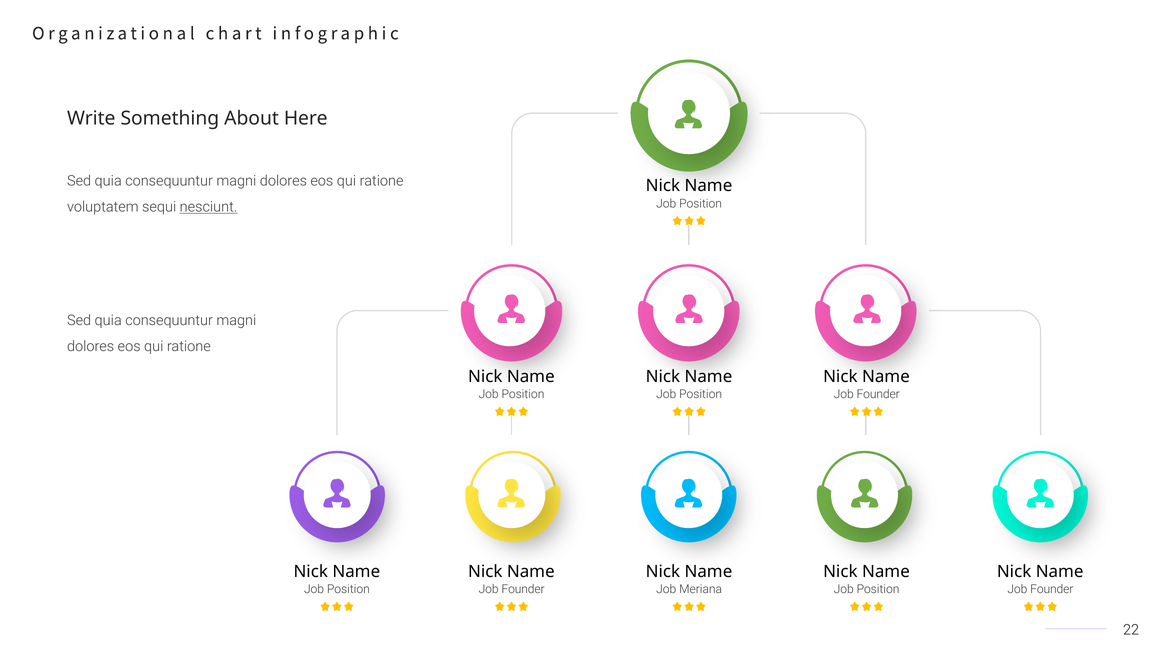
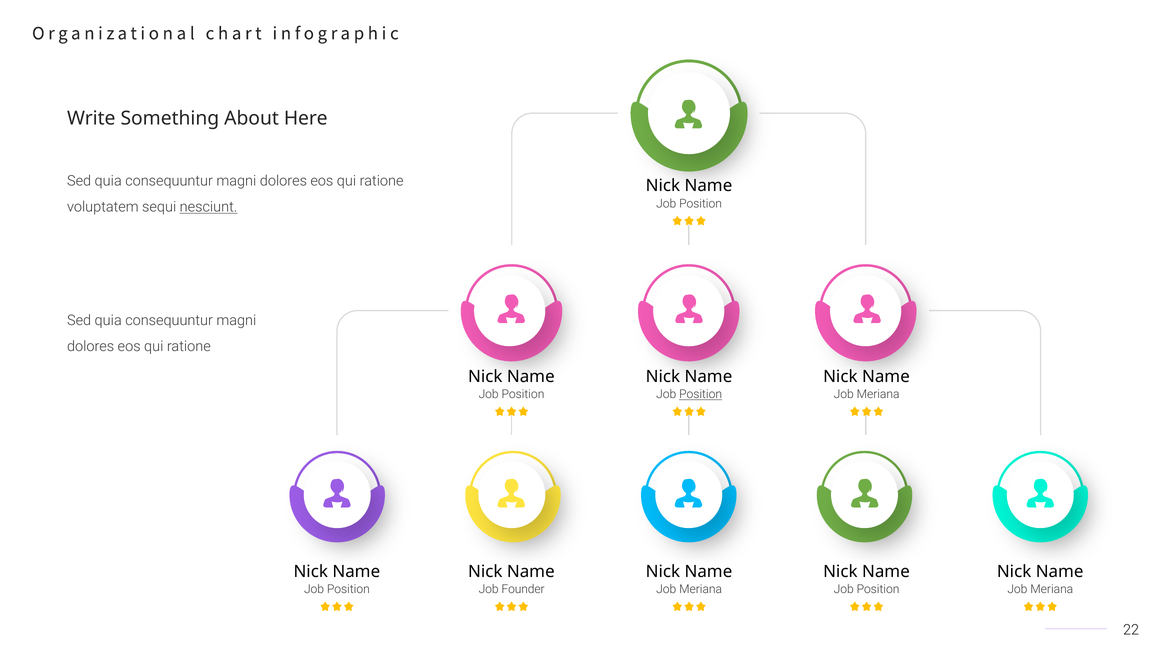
Position underline: none -> present (701, 395)
Founder: Founder -> Meriana (878, 395)
Founder: Founder -> Meriana (1052, 590)
